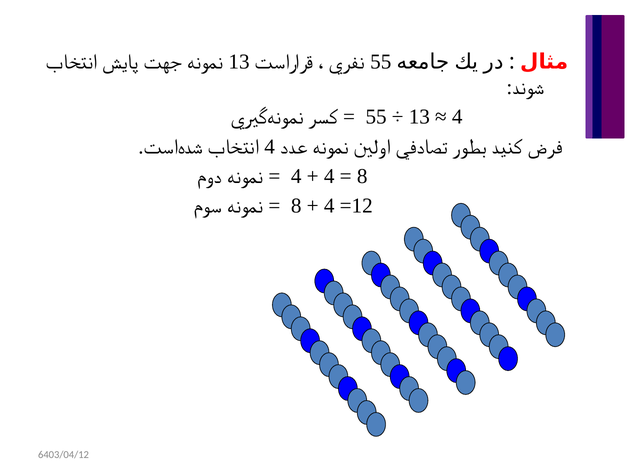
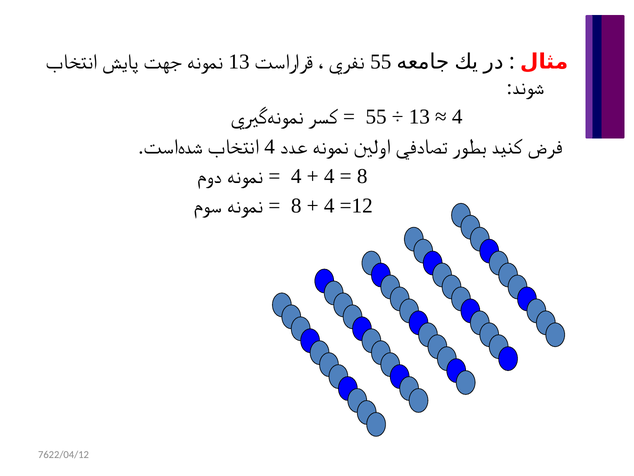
6403/04/12: 6403/04/12 -> 7622/04/12 (63, 454)
